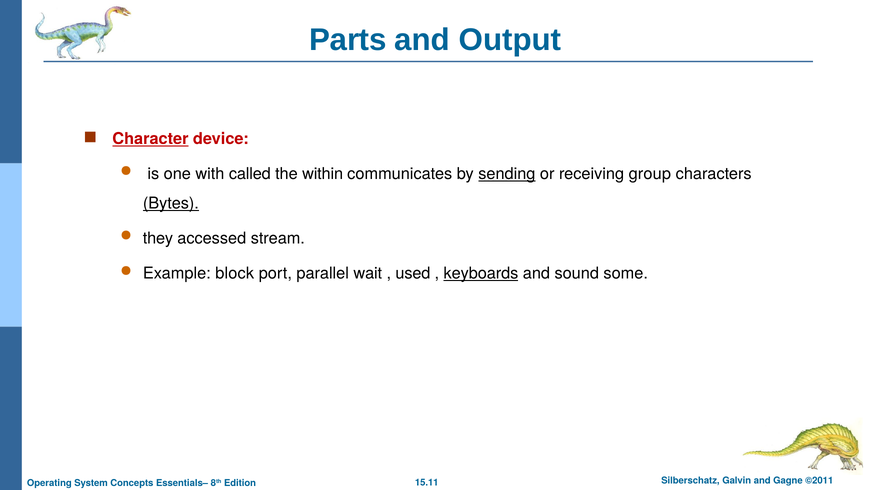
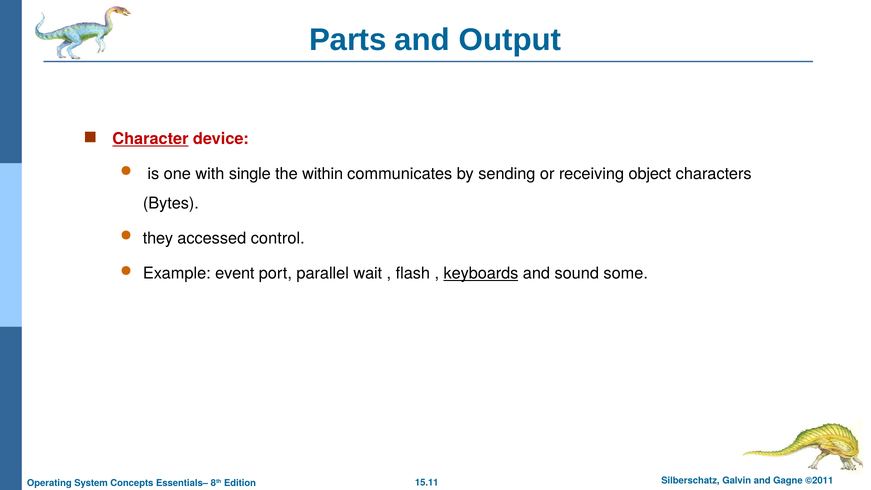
called: called -> single (250, 174)
sending underline: present -> none (507, 174)
group: group -> object (650, 174)
Bytes underline: present -> none (171, 203)
stream: stream -> control (278, 238)
block: block -> event (235, 274)
used: used -> flash (413, 274)
